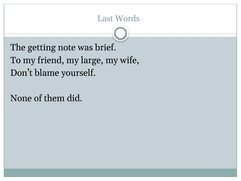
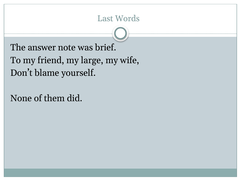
getting: getting -> answer (42, 47)
